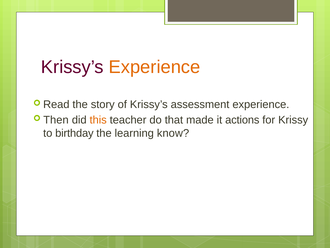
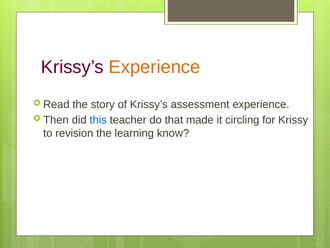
this colour: orange -> blue (98, 120)
actions: actions -> circling (242, 120)
birthday: birthday -> revision (74, 133)
